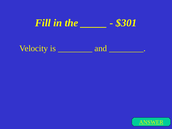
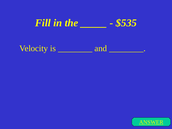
$301: $301 -> $535 (126, 23)
